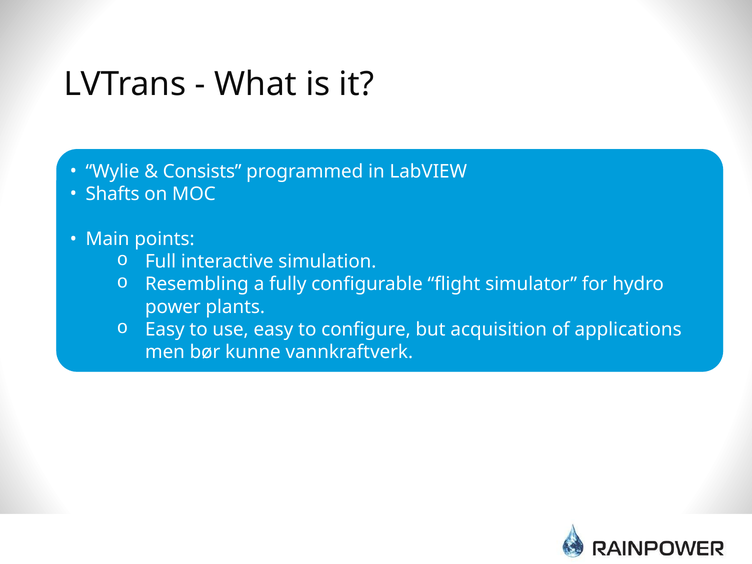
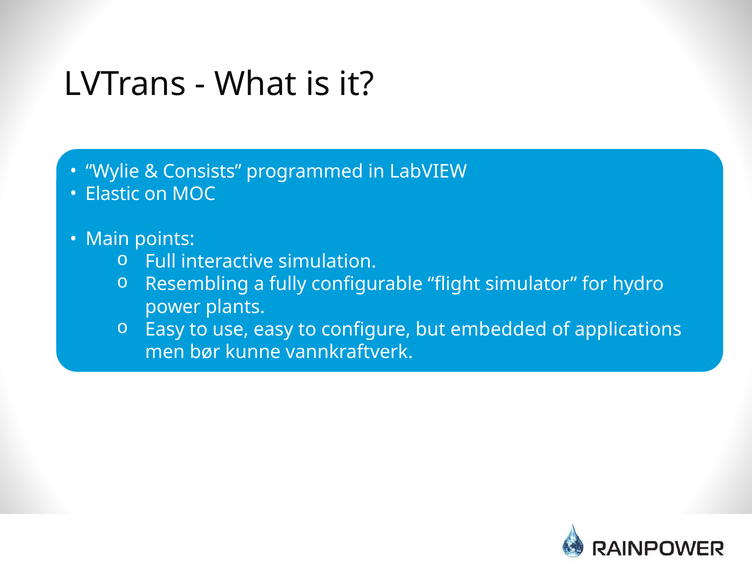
Shafts: Shafts -> Elastic (113, 194)
acquisition: acquisition -> embedded (499, 329)
